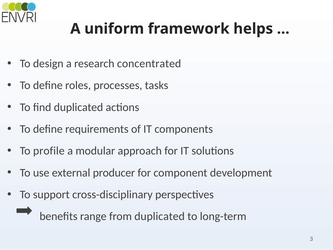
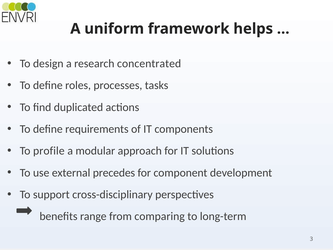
producer: producer -> precedes (114, 173)
from duplicated: duplicated -> comparing (160, 216)
